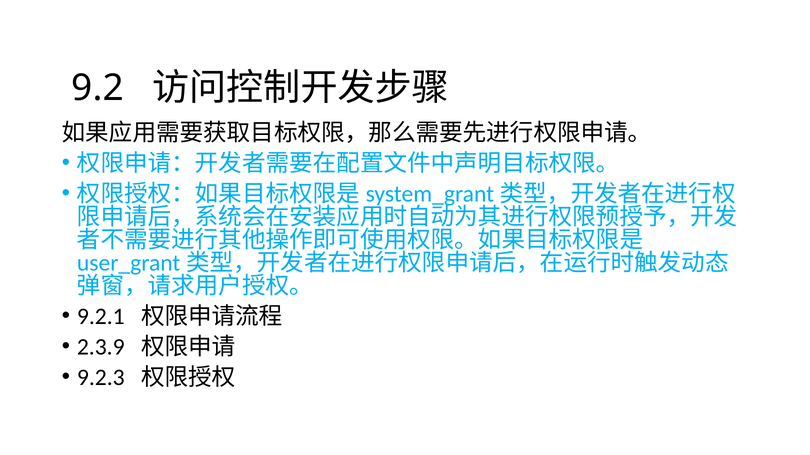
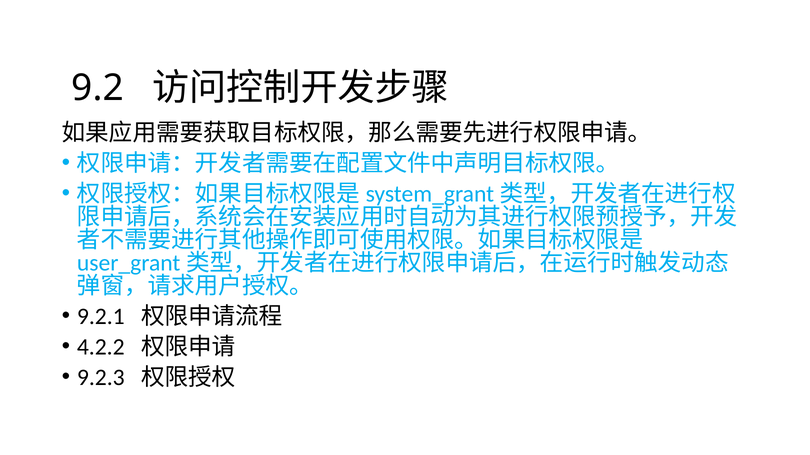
2.3.9: 2.3.9 -> 4.2.2 (101, 347)
